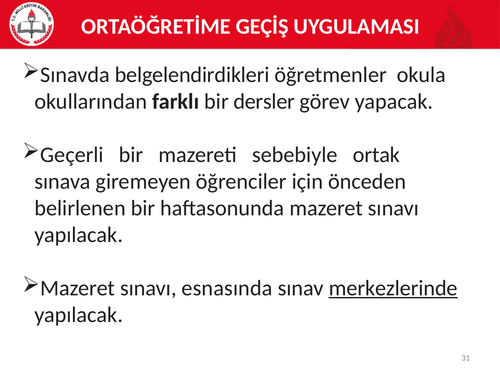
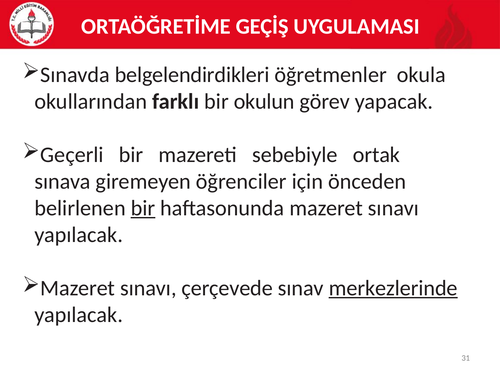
dersler: dersler -> okulun (264, 102)
bir underline: none -> present (143, 208)
esnasında: esnasında -> çerçevede (227, 288)
